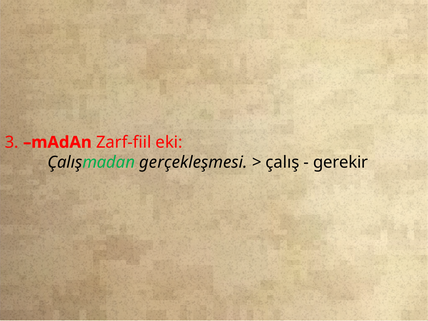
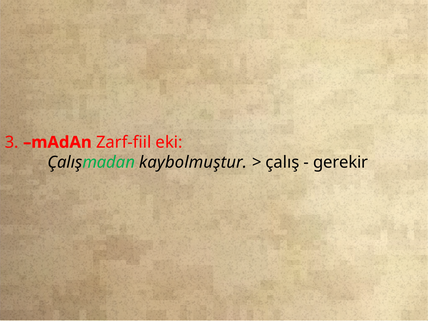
gerçekleşmesi: gerçekleşmesi -> kaybolmuştur (193, 162)
